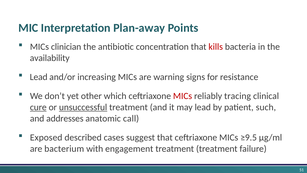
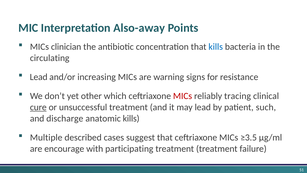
Plan-away: Plan-away -> Also-away (139, 28)
kills colour: red -> blue (216, 47)
availability: availability -> circulating (50, 58)
unsuccessful underline: present -> none (83, 107)
addresses: addresses -> discharge (65, 118)
anatomic call: call -> kills (131, 118)
Exposed: Exposed -> Multiple (46, 137)
≥9.5: ≥9.5 -> ≥3.5 (249, 137)
bacterium: bacterium -> encourage (64, 149)
engagement: engagement -> participating (129, 149)
